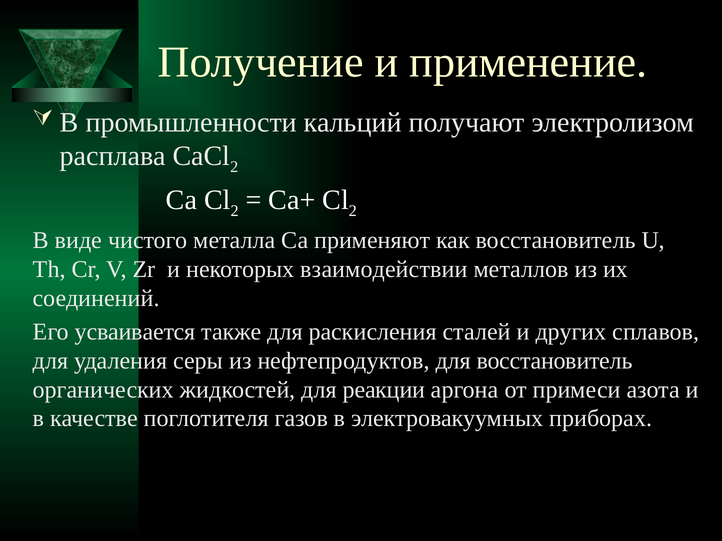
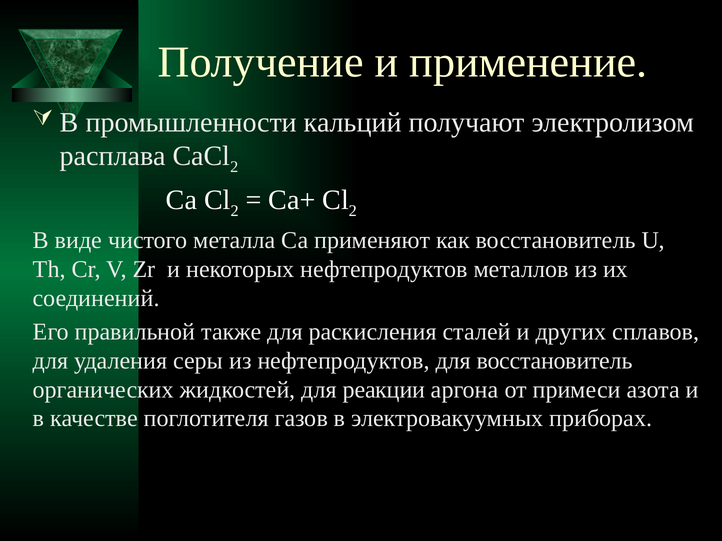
некоторых взаимодействии: взаимодействии -> нефтепродуктов (384, 270)
усваивается: усваивается -> правильной (135, 332)
